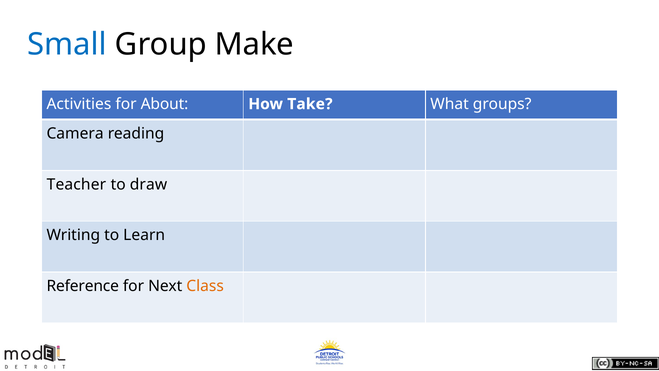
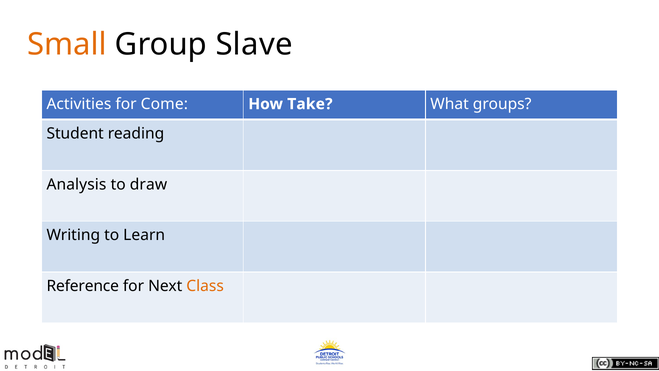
Small colour: blue -> orange (67, 45)
Make: Make -> Slave (254, 45)
About: About -> Come (164, 104)
Camera: Camera -> Student (75, 133)
Teacher: Teacher -> Analysis (76, 184)
